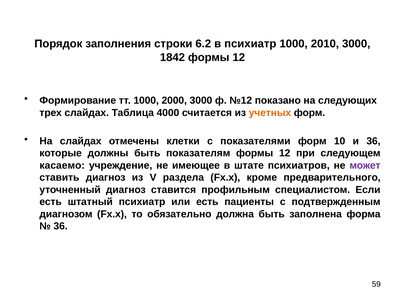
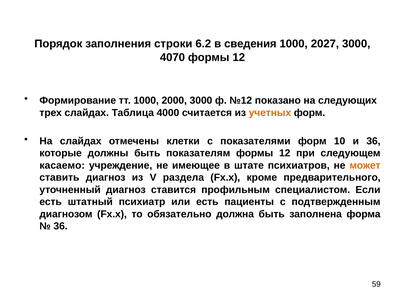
в психиатр: психиатр -> сведения (250, 44)
2010: 2010 -> 2027 (325, 44)
1842: 1842 -> 4070 (172, 57)
может colour: purple -> orange (365, 165)
